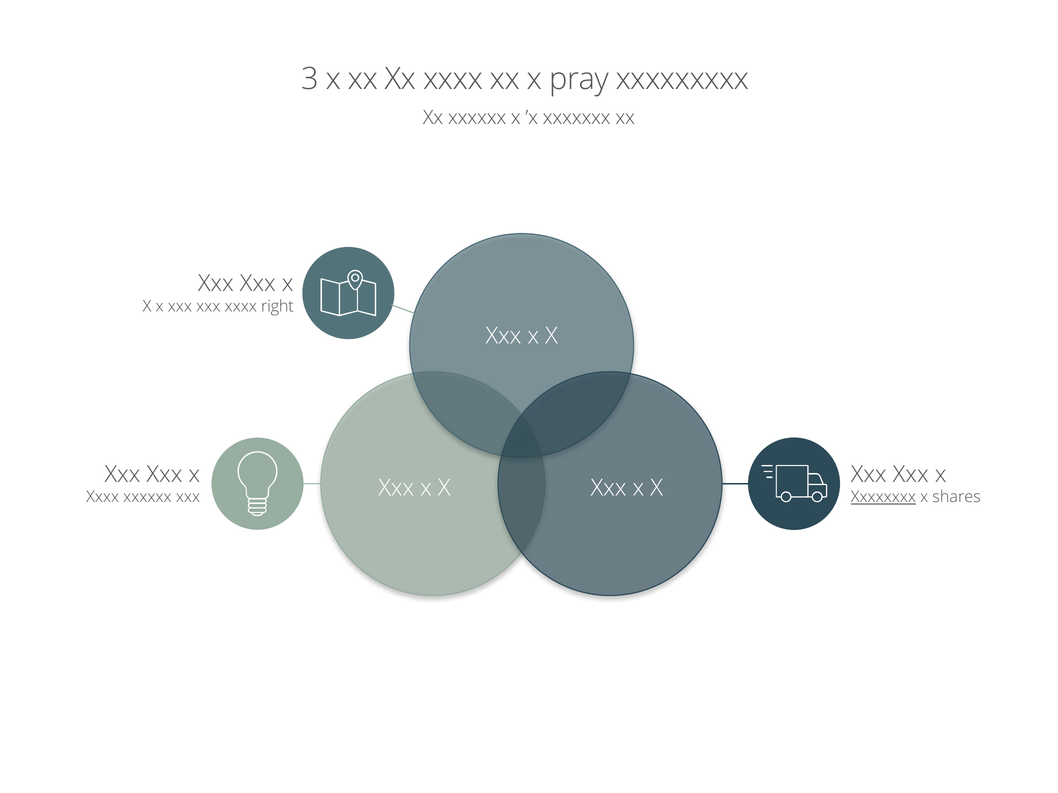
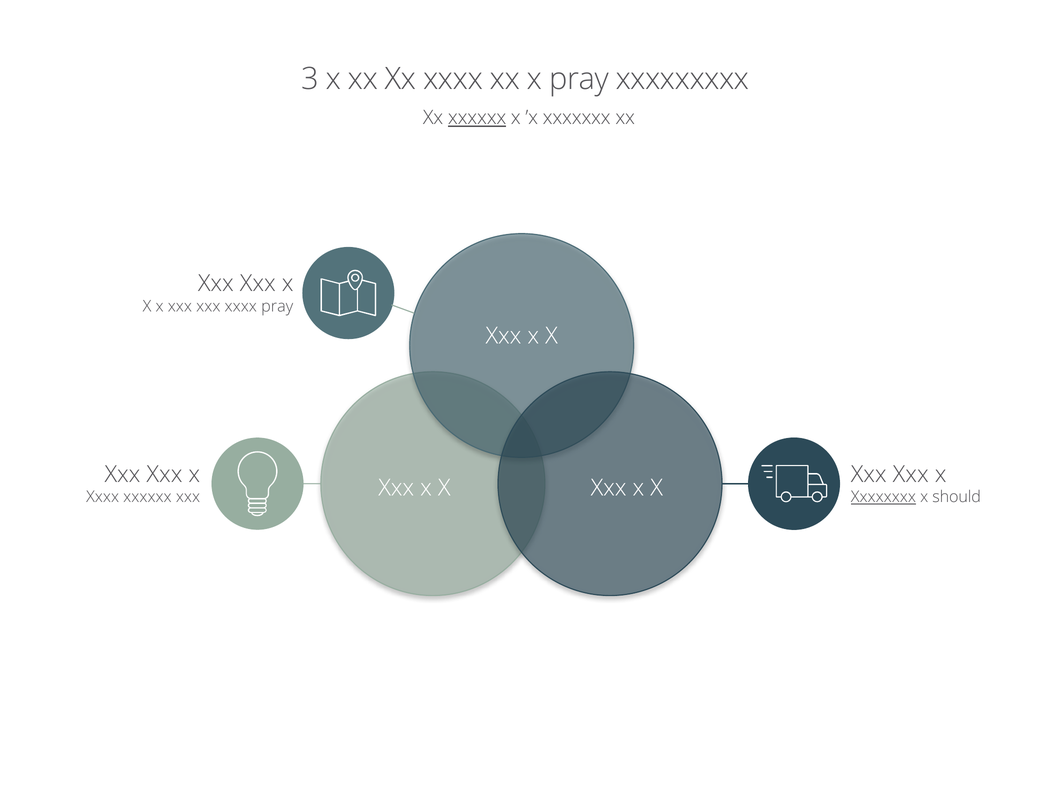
xxxxxx underline: none -> present (477, 118)
xxxx right: right -> pray (277, 306)
shares: shares -> should (957, 497)
